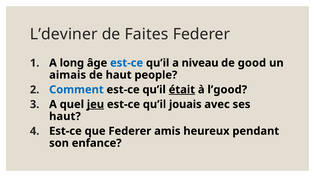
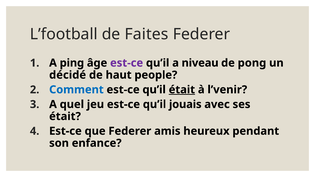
L’deviner: L’deviner -> L’football (64, 34)
long: long -> ping (72, 63)
est-ce colour: blue -> purple (127, 63)
good: good -> pong (252, 63)
aimais: aimais -> décidé (68, 75)
l’good: l’good -> l’venir (227, 90)
jeu underline: present -> none (95, 104)
haut: haut -> était (65, 116)
